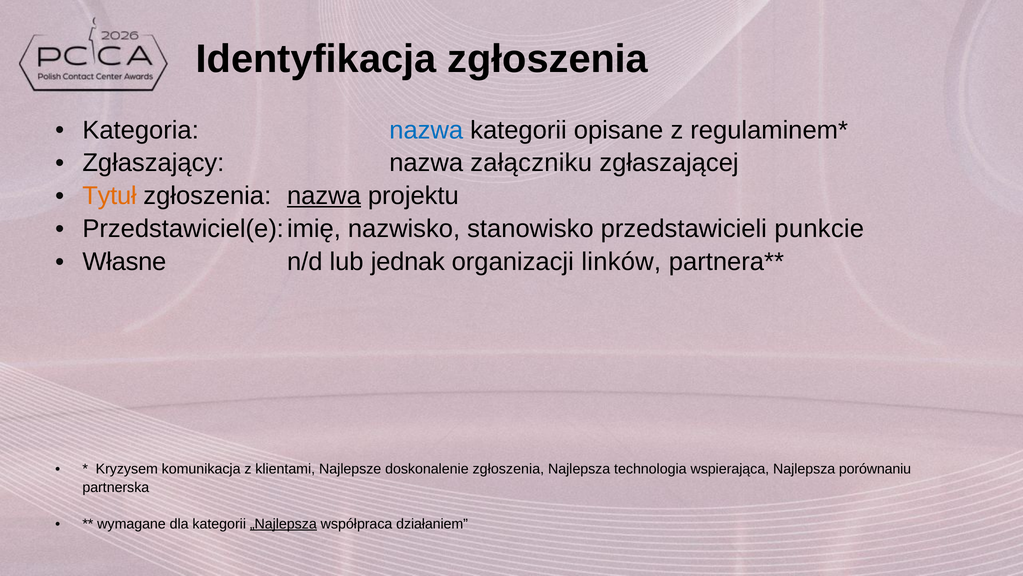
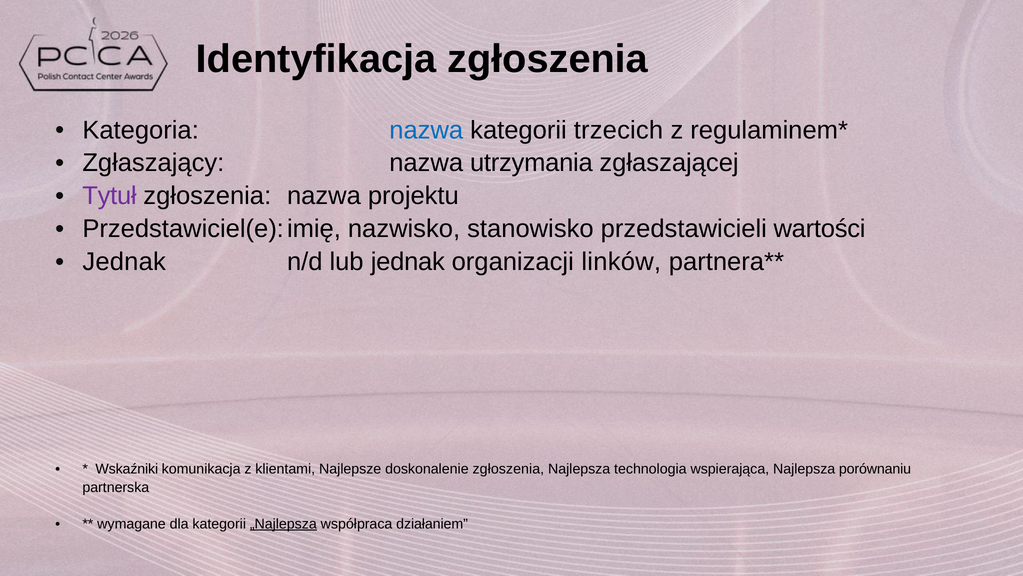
opisane: opisane -> trzecich (618, 130)
załączniku: załączniku -> utrzymania (531, 163)
Tytuł colour: orange -> purple (109, 196)
nazwa underline: present -> none (324, 196)
punkcie: punkcie -> wartości (820, 229)
Własne: Własne -> Jednak (124, 262)
Kryzysem: Kryzysem -> Wskaźniki (127, 469)
